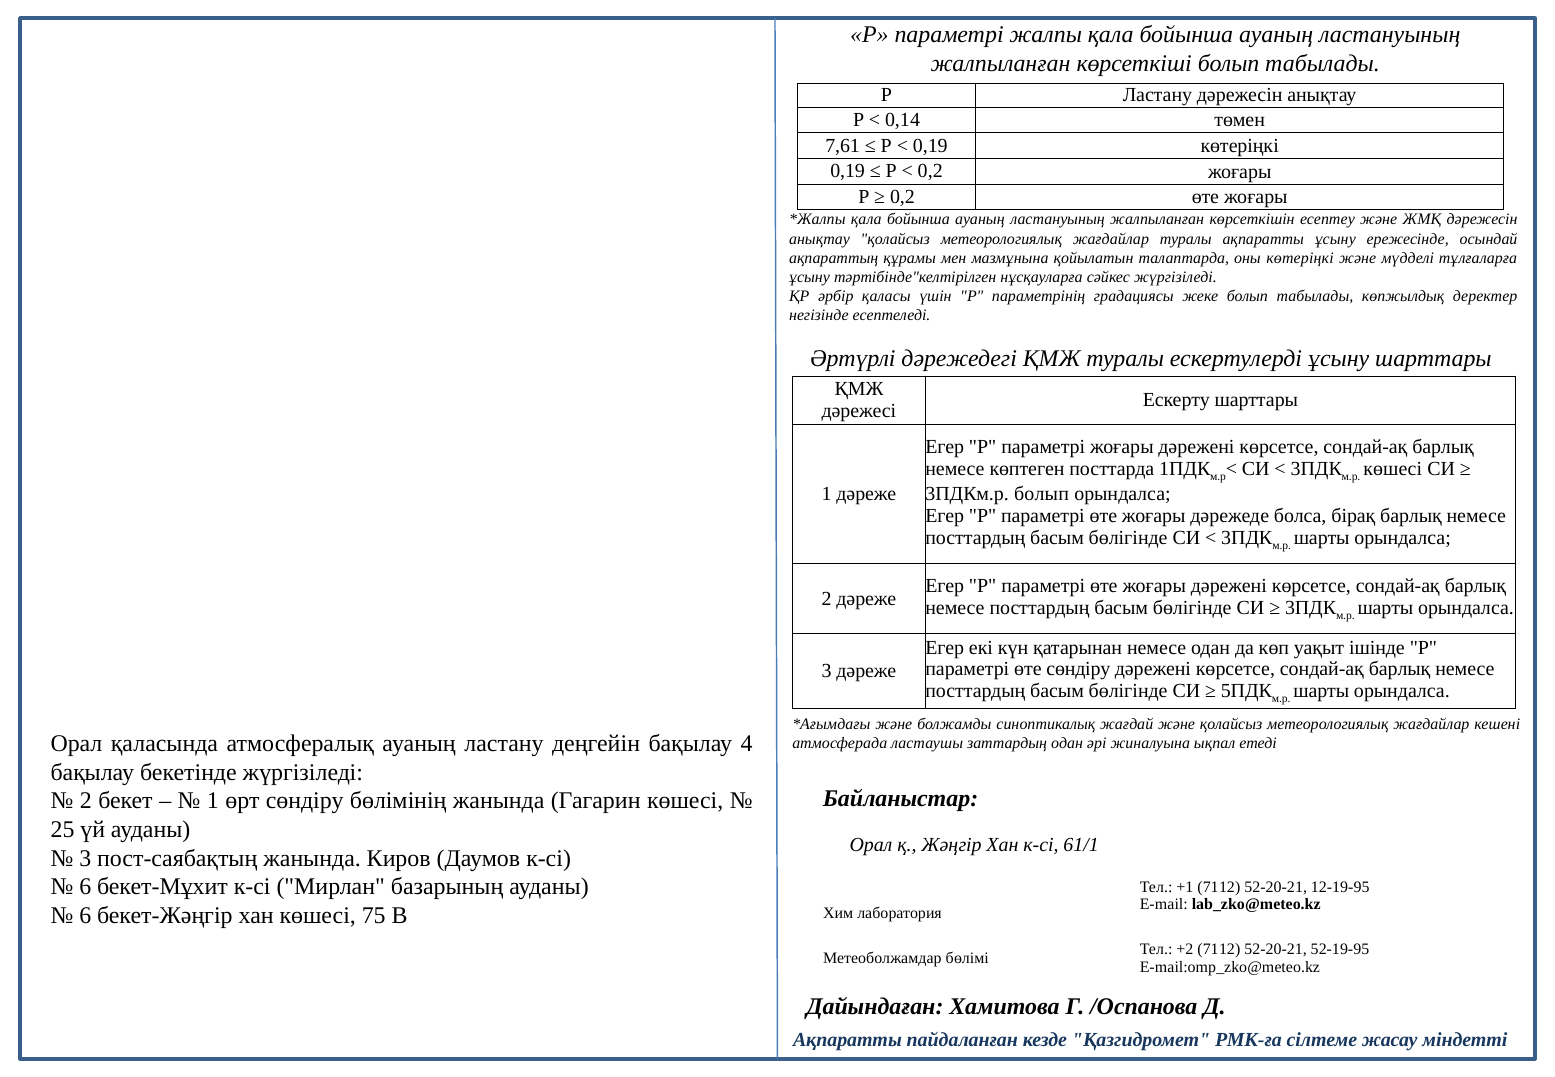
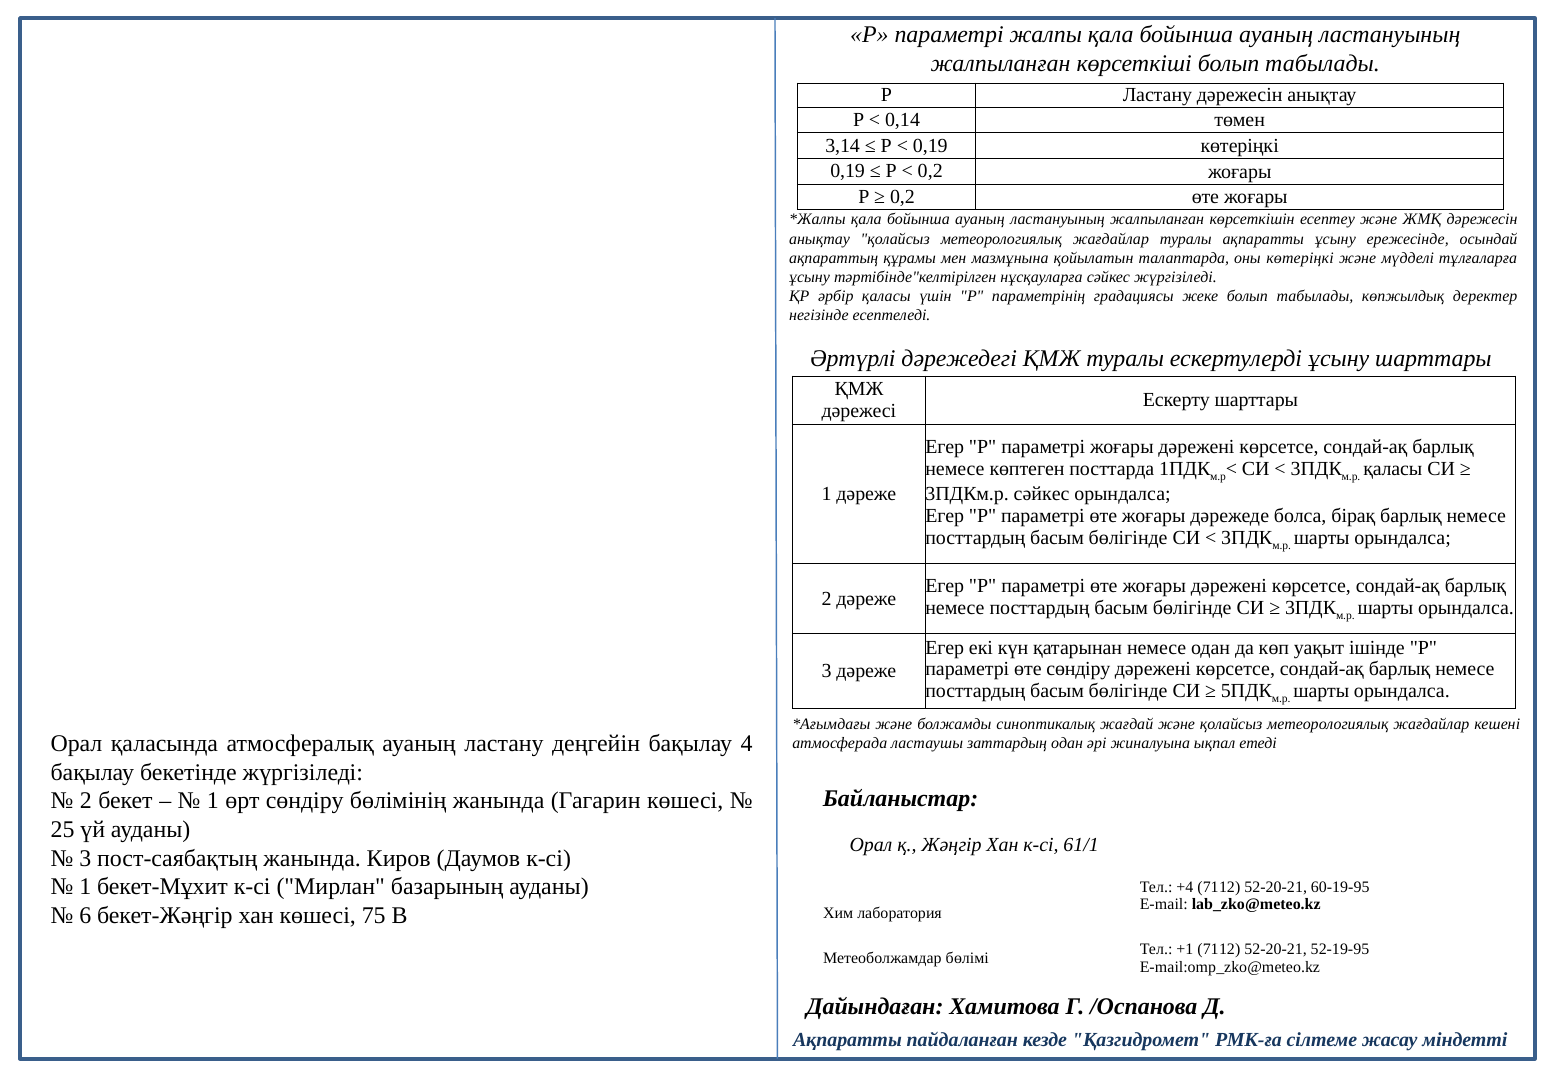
7,61: 7,61 -> 3,14 (843, 145)
көшесі: көшесі -> қаласы (1393, 469)
3ПДКм.р болып: болып -> сәйкес (1042, 494)
6: 6 -> 1 (85, 887)
+1: +1 -> +4 (1185, 887)
12-19-95: 12-19-95 -> 60-19-95 (1340, 887)
+2: +2 -> +1 (1185, 949)
